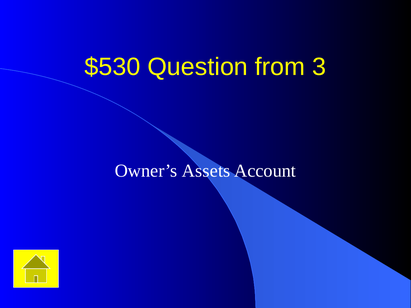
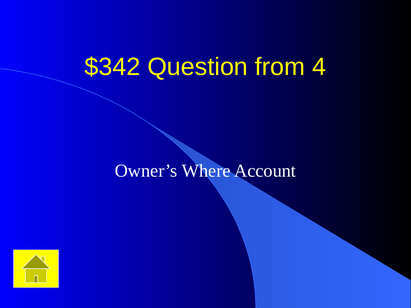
$530: $530 -> $342 (113, 67)
3: 3 -> 4 (319, 67)
Assets: Assets -> Where (206, 171)
